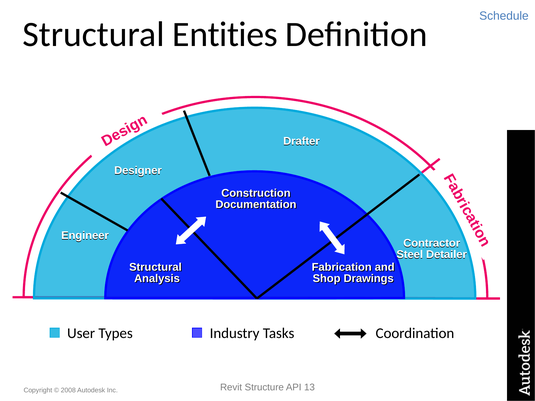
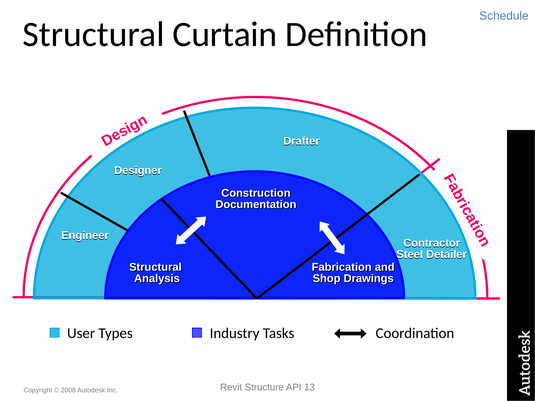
Entities: Entities -> Curtain (225, 35)
